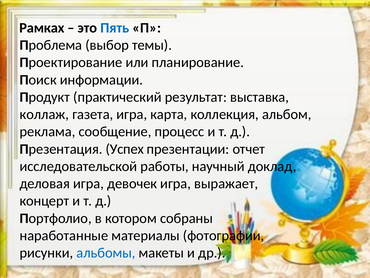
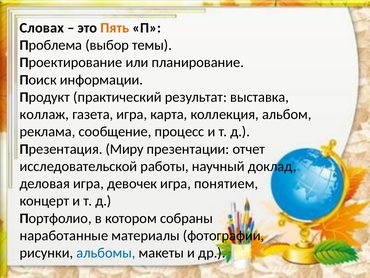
Рамках: Рамках -> Словах (42, 28)
Пять colour: blue -> orange (115, 28)
Успех: Успех -> Миру (125, 149)
выражает: выражает -> понятием (226, 183)
